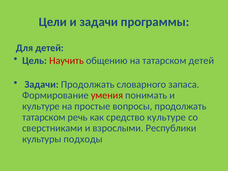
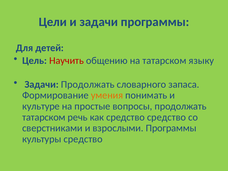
татарском детей: детей -> языку (201, 61)
умения colour: red -> orange (107, 95)
средство культуре: культуре -> средство (166, 117)
взрослыми Республики: Республики -> Программы (171, 128)
культуры подходы: подходы -> средство (83, 139)
